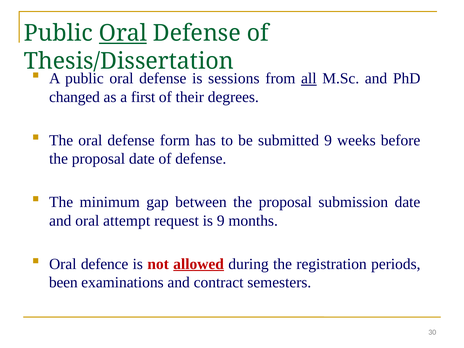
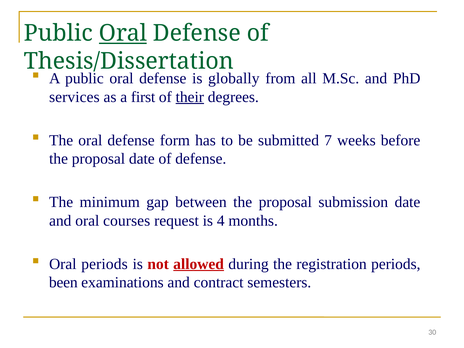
sessions: sessions -> globally (234, 78)
all underline: present -> none (309, 78)
changed: changed -> services (74, 97)
their underline: none -> present (190, 97)
submitted 9: 9 -> 7 (328, 140)
attempt: attempt -> courses (127, 221)
is 9: 9 -> 4 (221, 221)
Oral defence: defence -> periods (104, 264)
